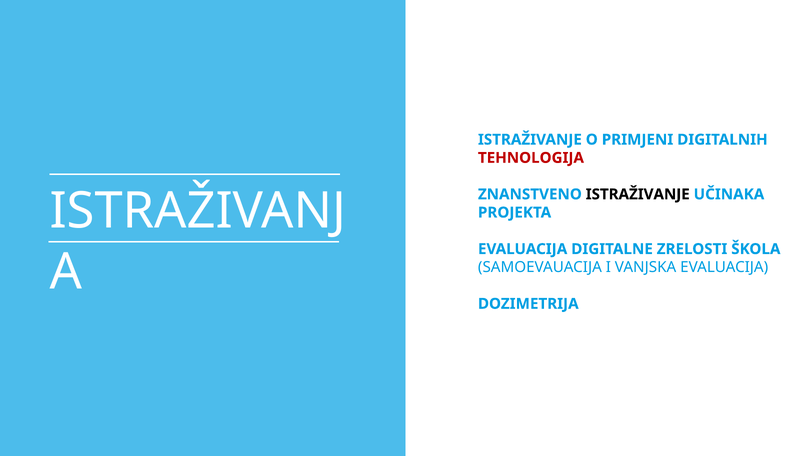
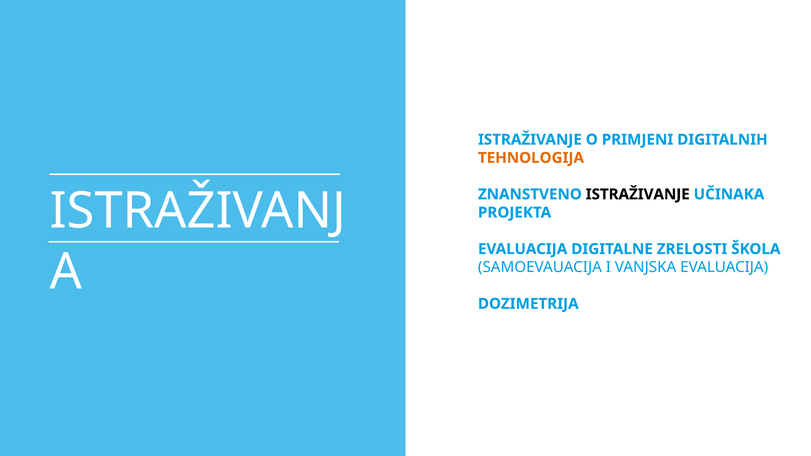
TEHNOLOGIJA colour: red -> orange (531, 158)
